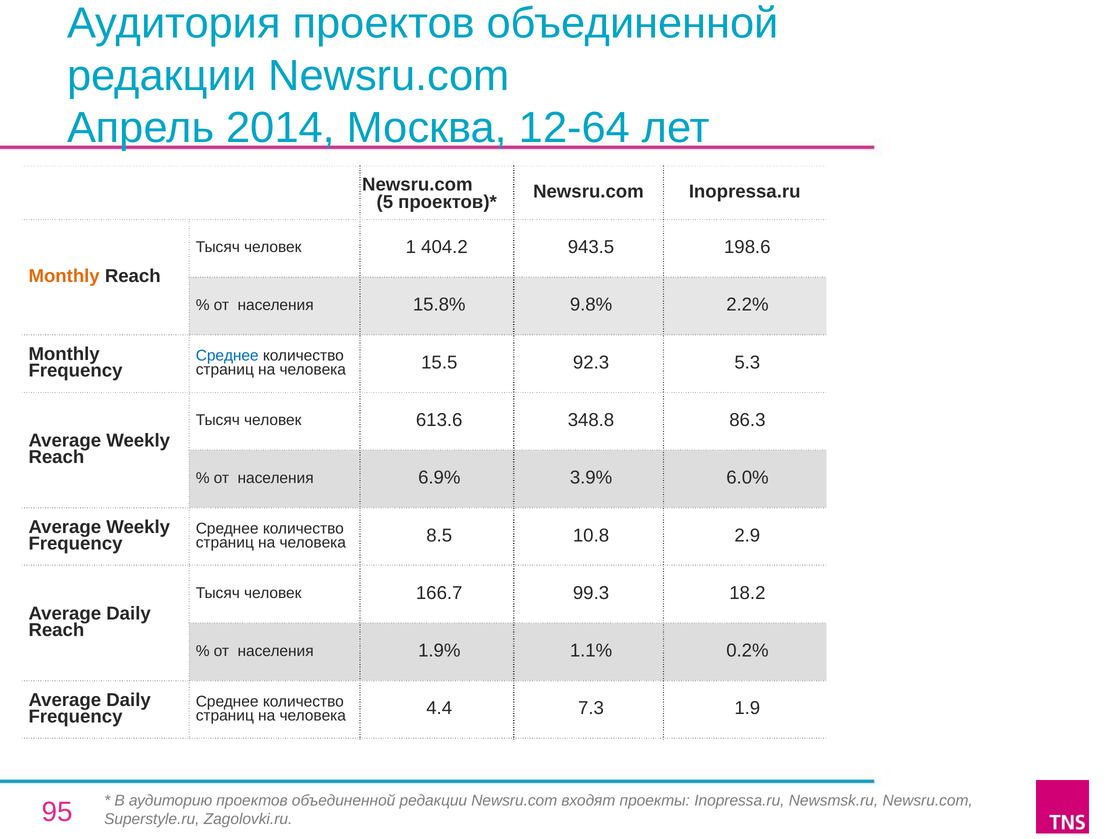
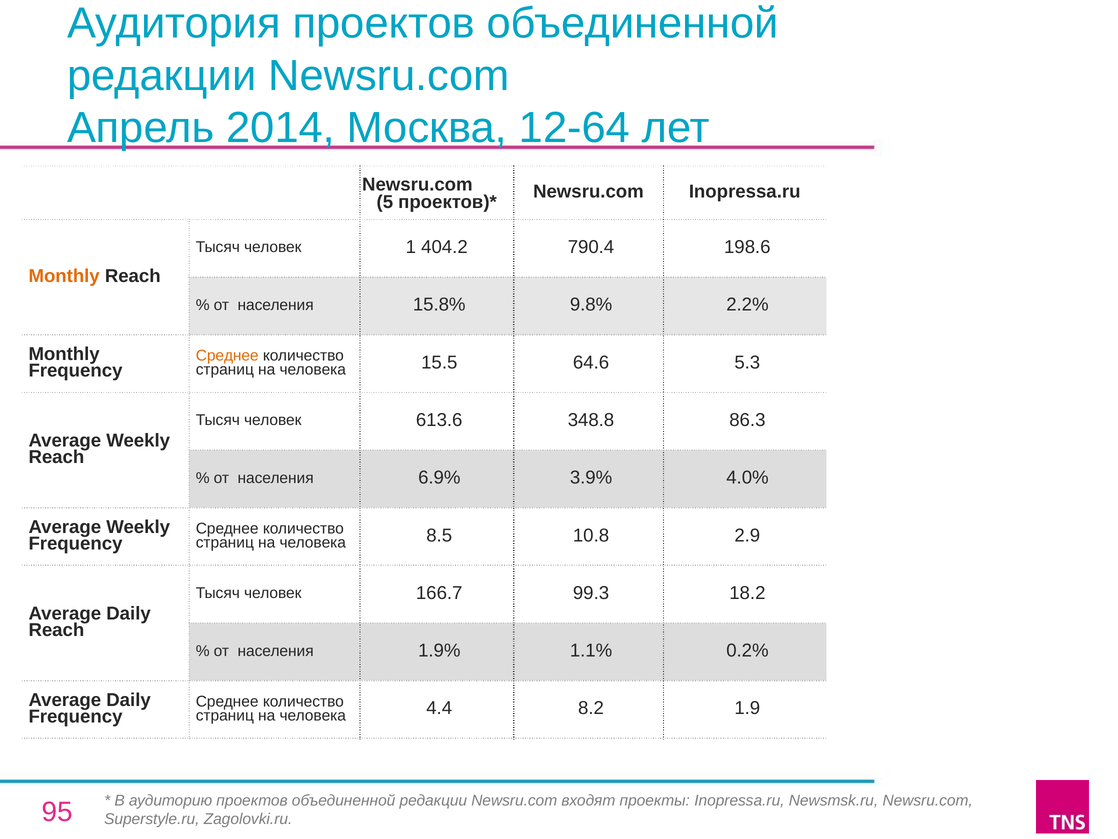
943.5: 943.5 -> 790.4 (591, 247)
Среднее colour: blue -> orange (227, 355)
92.3: 92.3 -> 64.6 (591, 362)
6.0%: 6.0% -> 4.0% (747, 477)
7.3: 7.3 -> 8.2 (591, 708)
